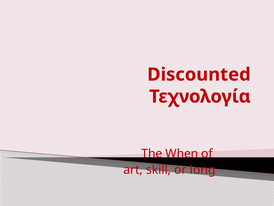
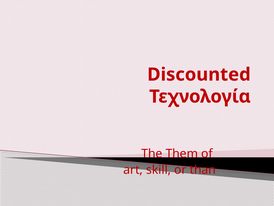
When: When -> Them (182, 153)
long: long -> than (203, 170)
